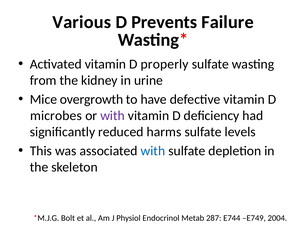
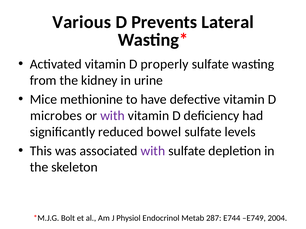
Failure: Failure -> Lateral (228, 22)
overgrowth: overgrowth -> methionine (92, 100)
harms: harms -> bowel (164, 132)
with colour: blue -> purple (153, 151)
